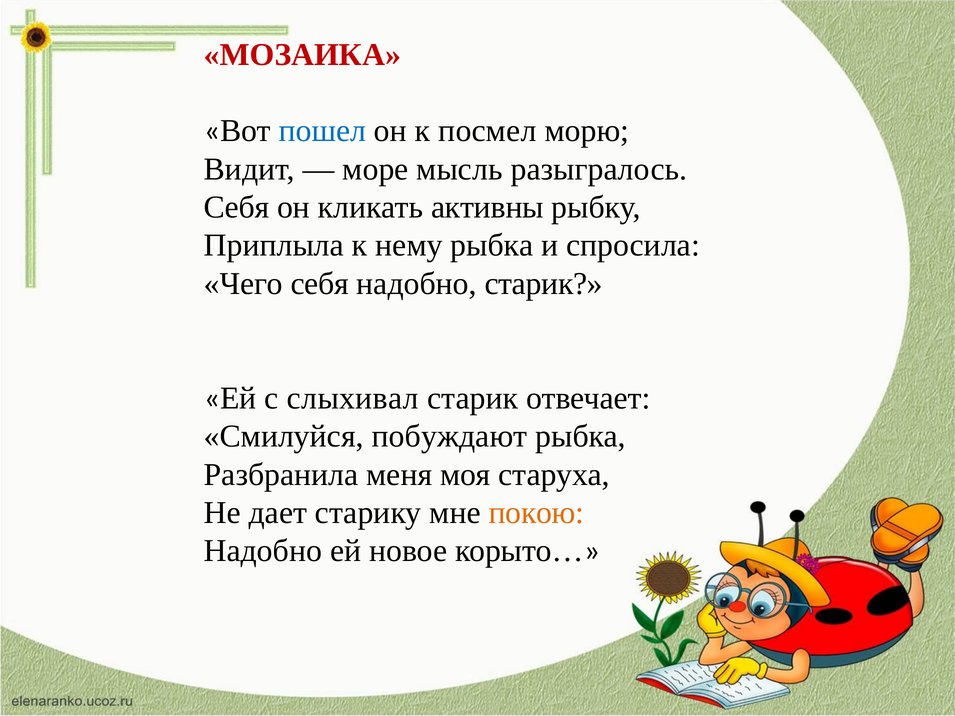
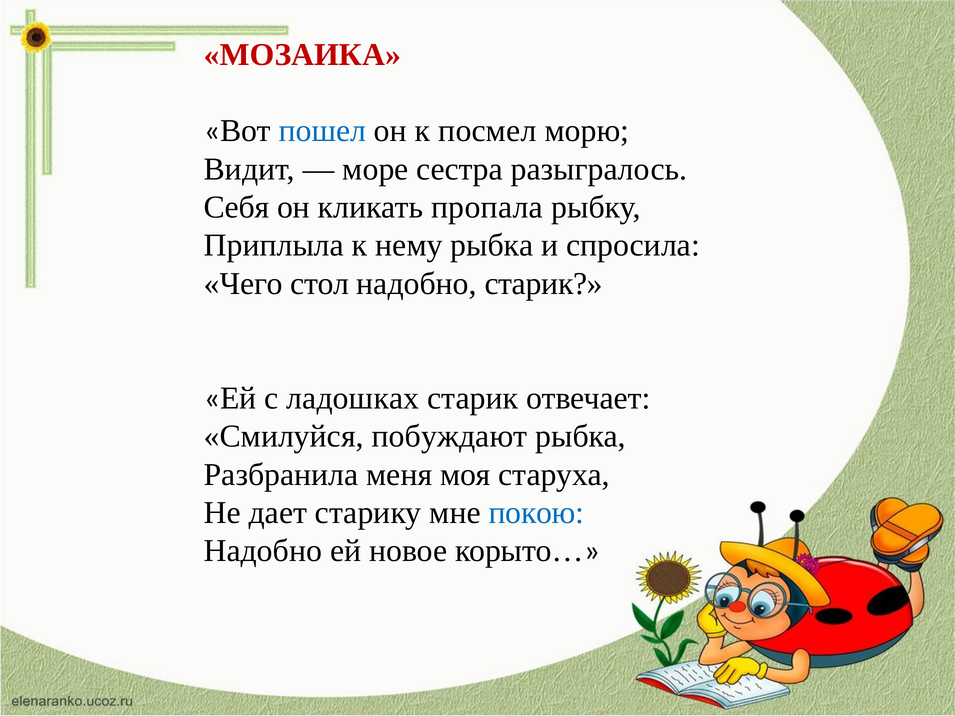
мысль: мысль -> сестра (460, 169)
активны: активны -> пропала (487, 207)
Чего себя: себя -> стол (320, 284)
слыхивал: слыхивал -> ладошках (353, 398)
покою colour: orange -> blue (536, 513)
